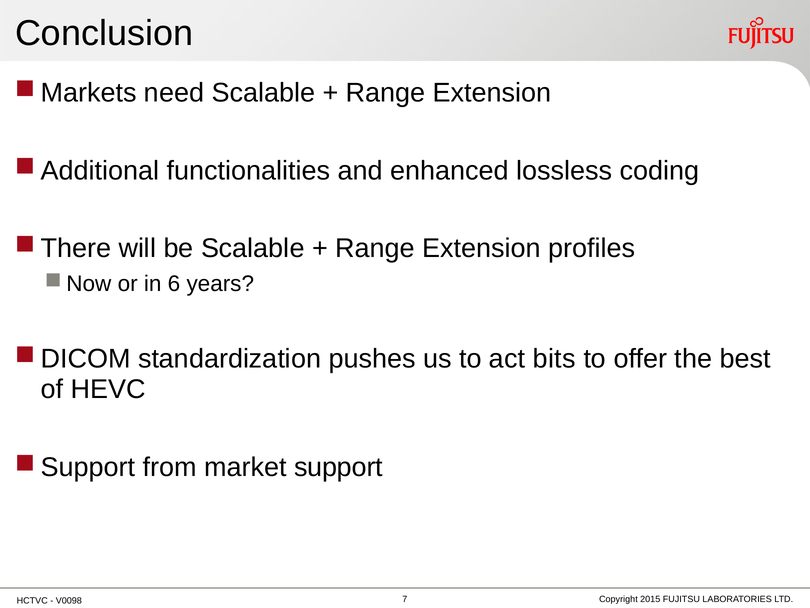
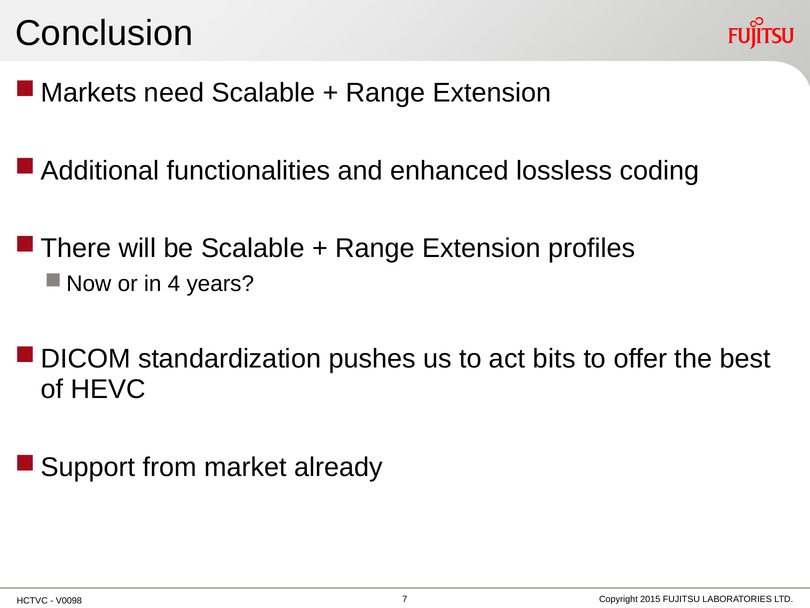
6: 6 -> 4 (174, 284)
support: support -> already (338, 467)
